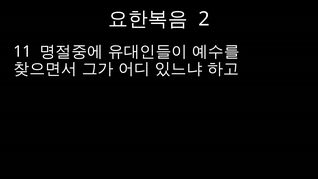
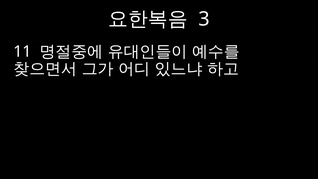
2: 2 -> 3 (204, 19)
